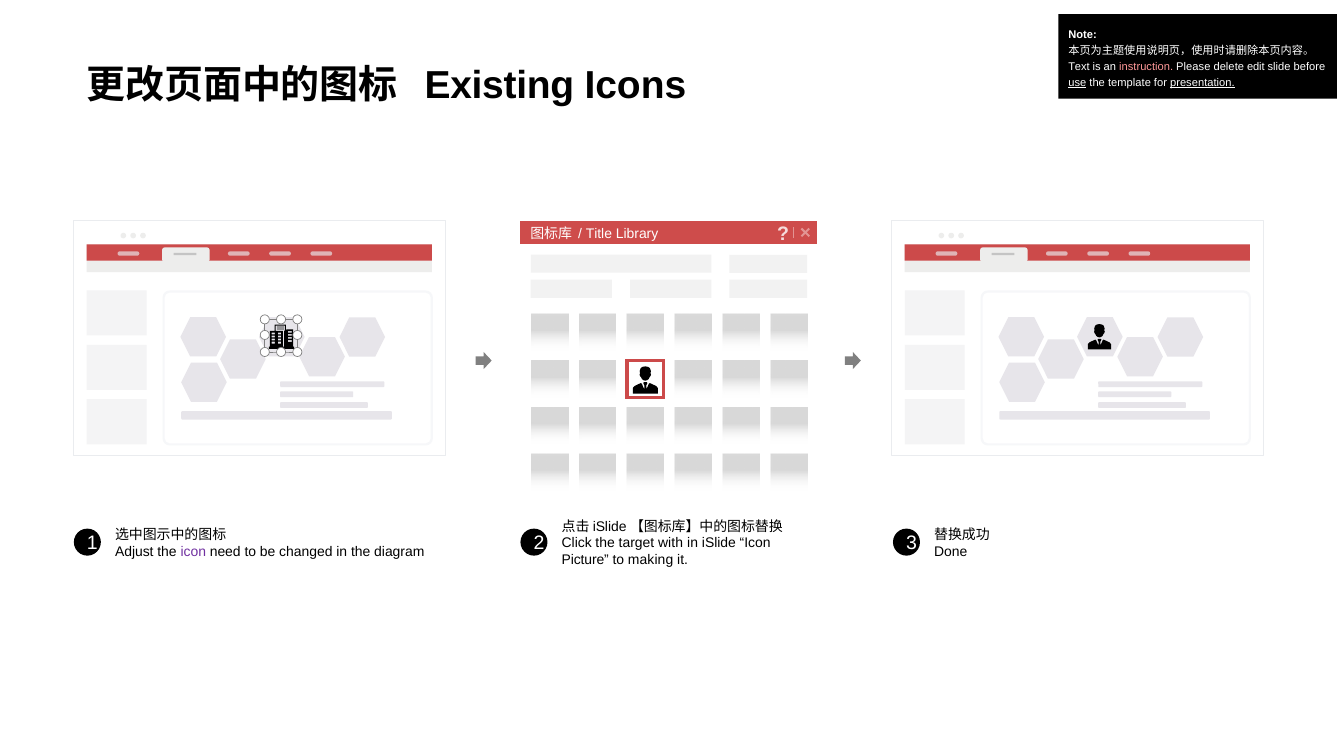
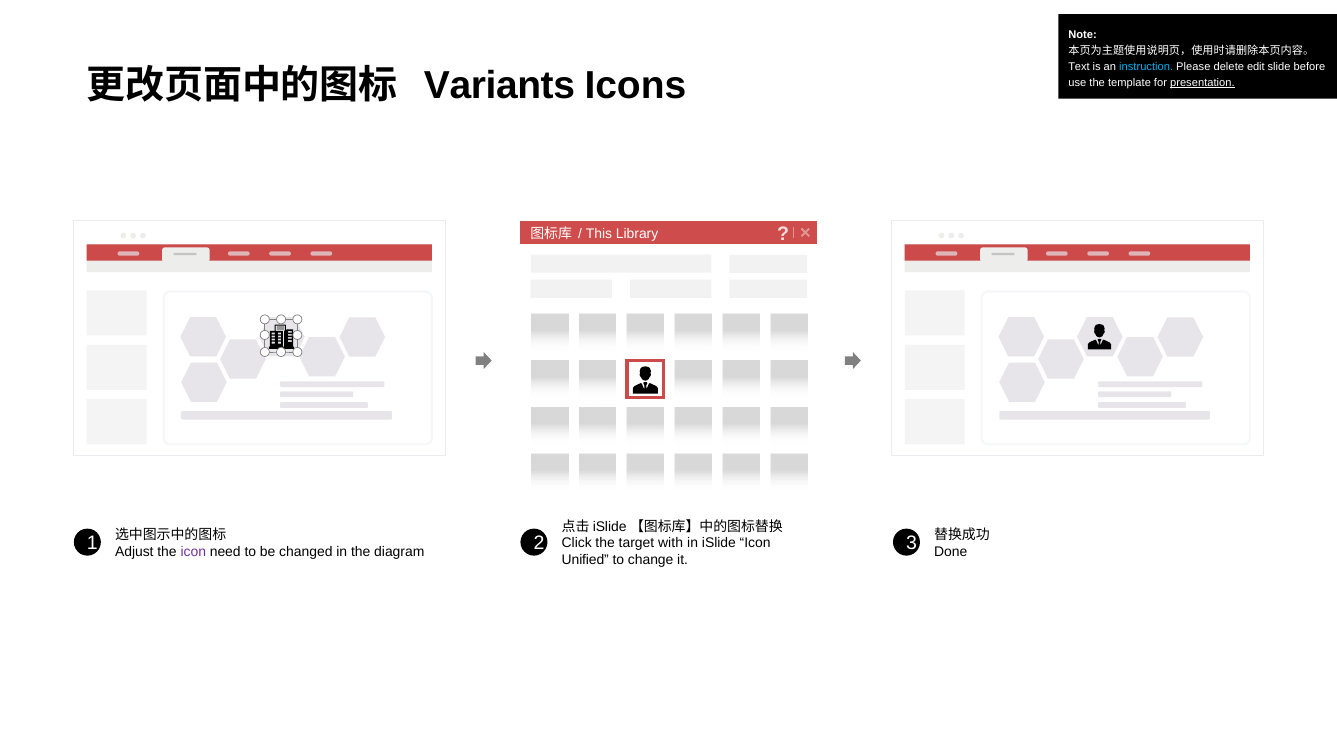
instruction colour: pink -> light blue (1146, 66)
Existing: Existing -> Variants (499, 85)
use underline: present -> none (1077, 82)
Title: Title -> This (599, 233)
Picture: Picture -> Unified (585, 560)
making: making -> change (651, 560)
